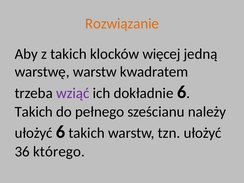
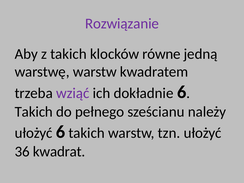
Rozwiązanie colour: orange -> purple (122, 24)
więcej: więcej -> równe (161, 54)
którego: którego -> kwadrat (59, 152)
